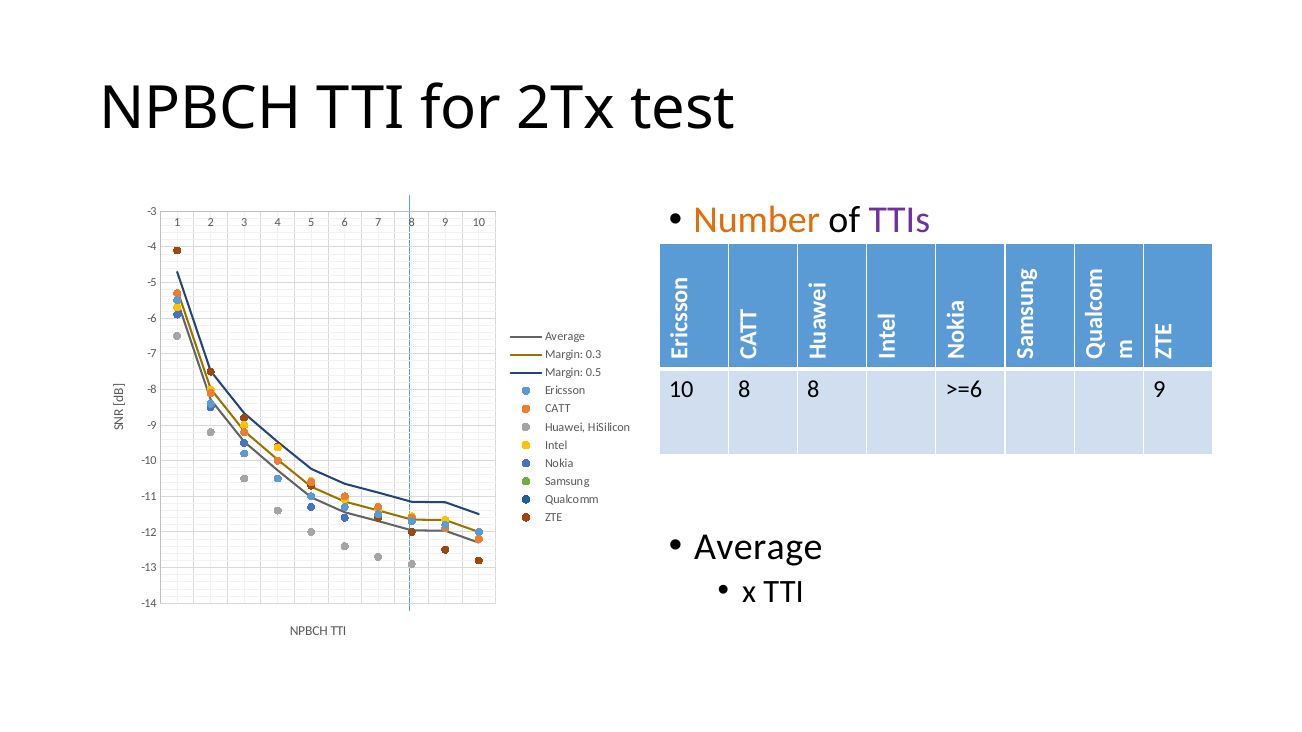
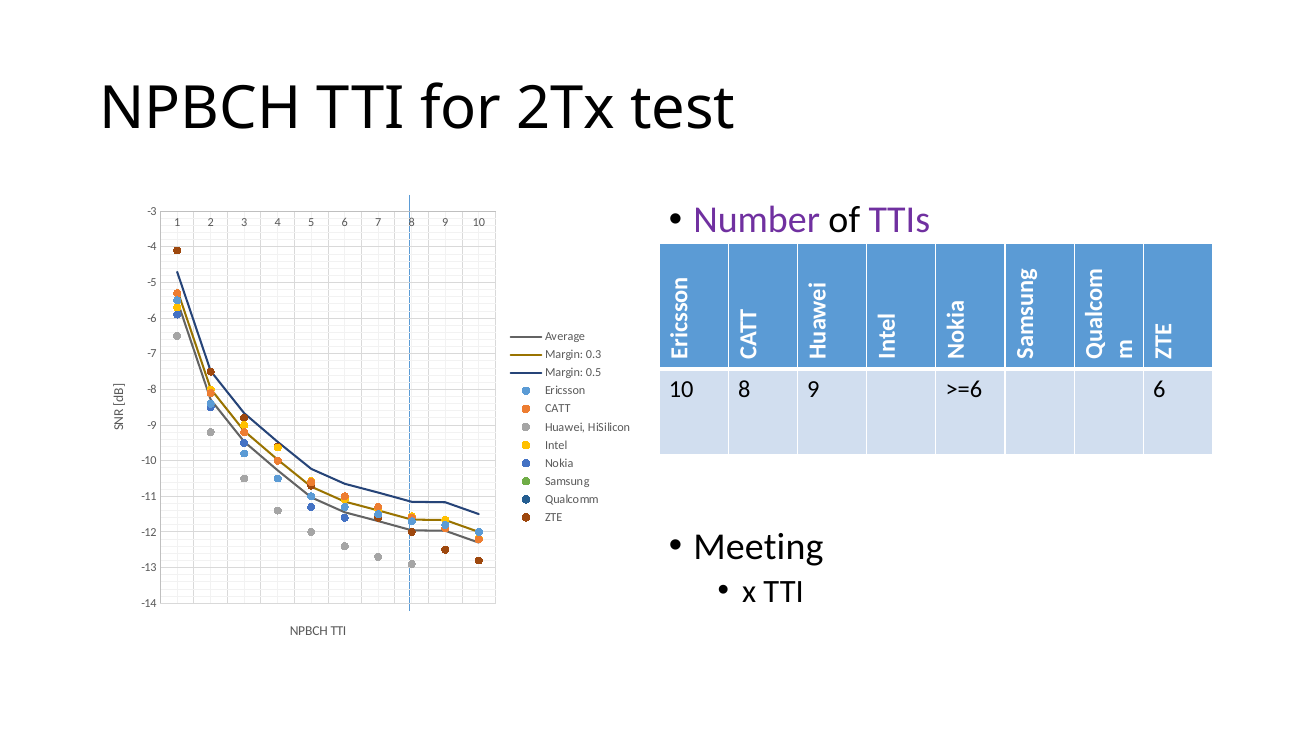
Number colour: orange -> purple (757, 220)
10 8 8: 8 -> 9 (813, 389)
>=6 9: 9 -> 6 (1159, 389)
Average: Average -> Meeting (758, 547)
